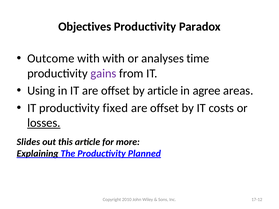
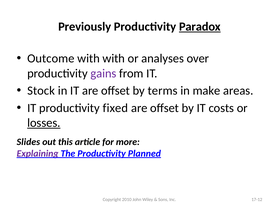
Objectives: Objectives -> Previously (85, 27)
Paradox underline: none -> present (200, 27)
time: time -> over (198, 59)
Using: Using -> Stock (41, 91)
by article: article -> terms (163, 91)
agree: agree -> make (207, 91)
Explaining colour: black -> purple (38, 154)
